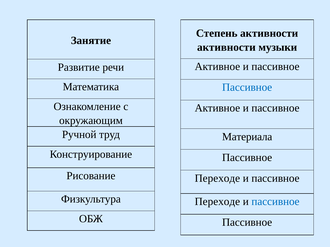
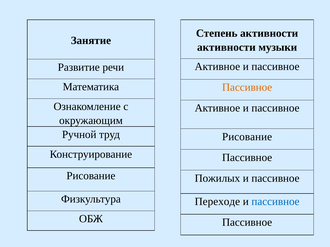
Пассивное colour: blue -> orange (247, 88)
Материала: Материала -> Рисование (247, 137)
Переходе: Переходе -> Пожилых (217, 178)
